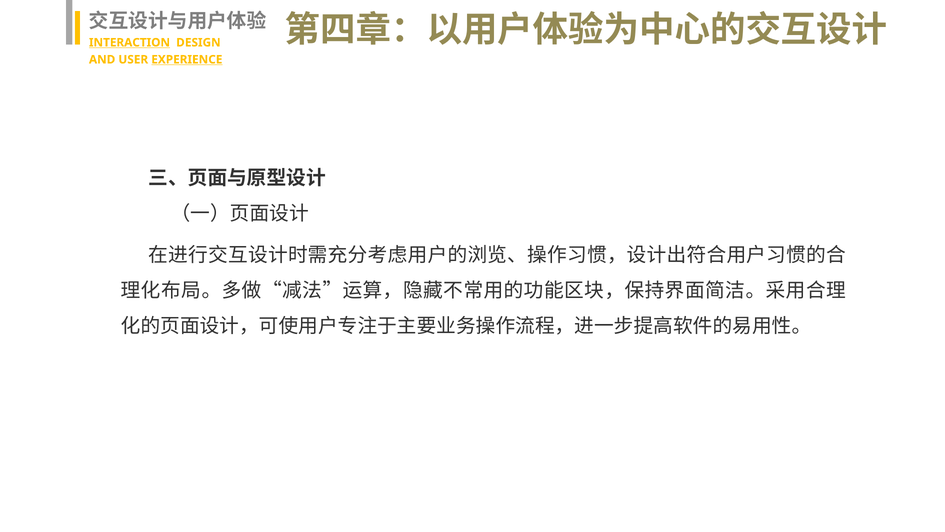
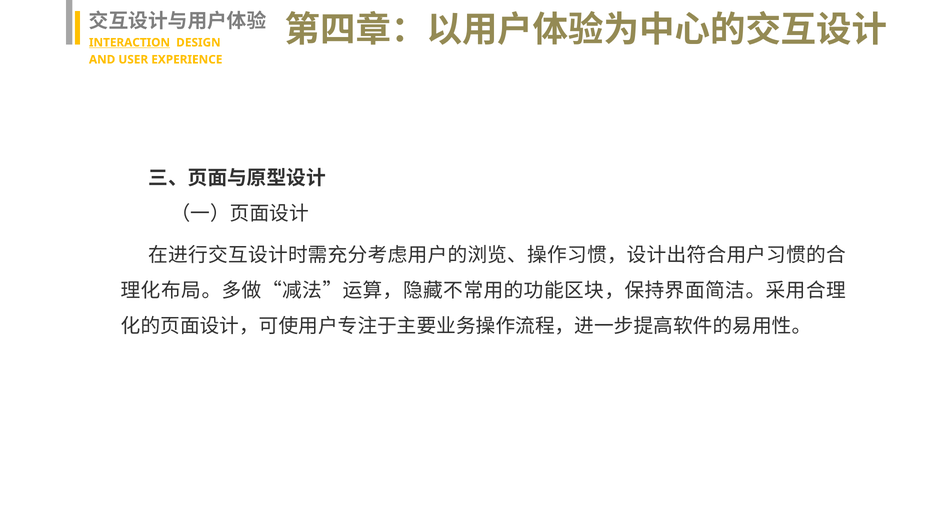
EXPERIENCE underline: present -> none (187, 60)
